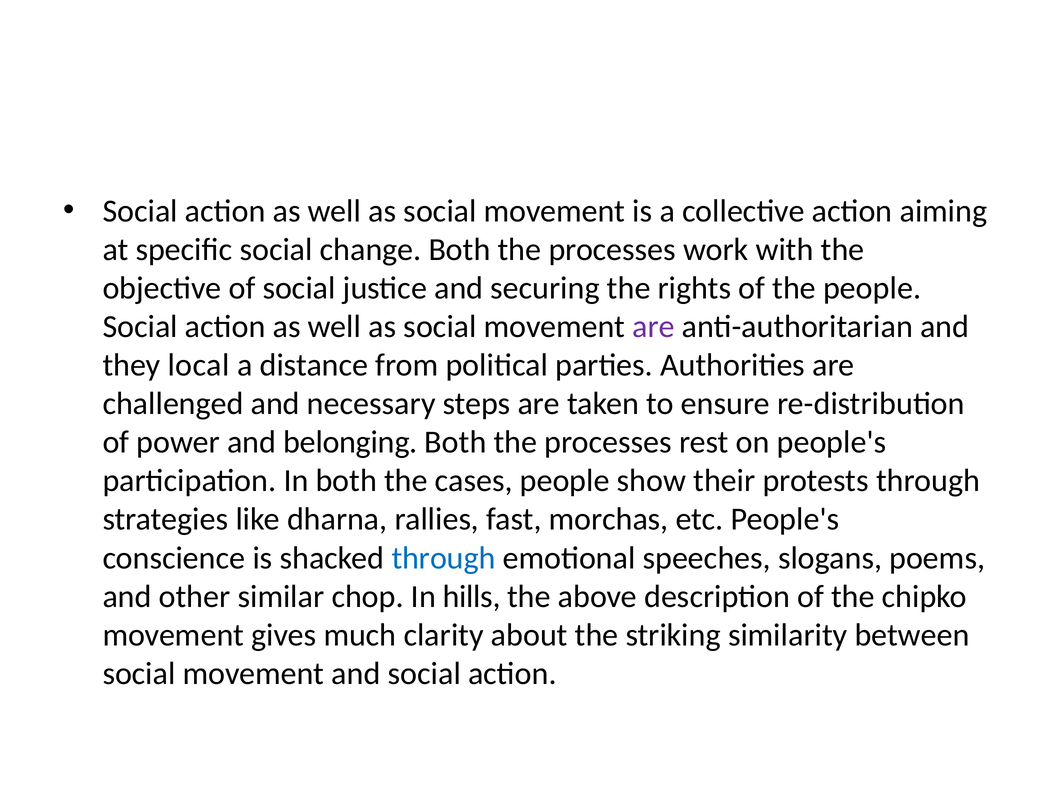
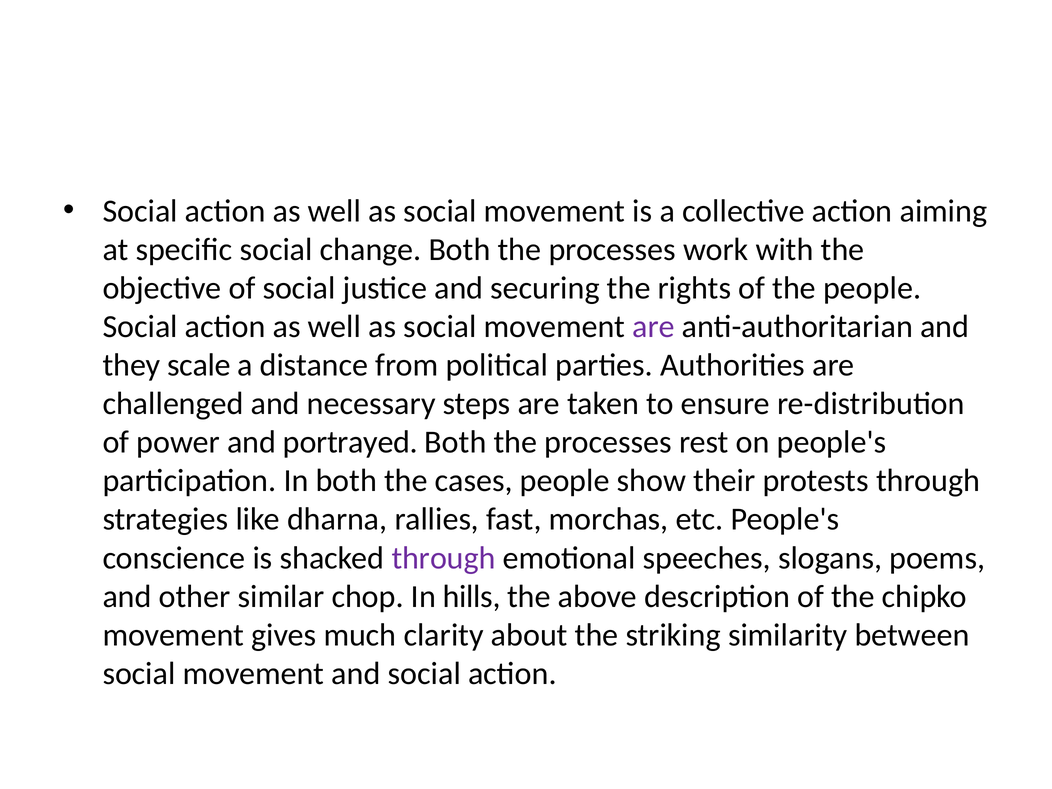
local: local -> scale (199, 365)
belonging: belonging -> portrayed (350, 442)
through colour: blue -> purple (444, 558)
